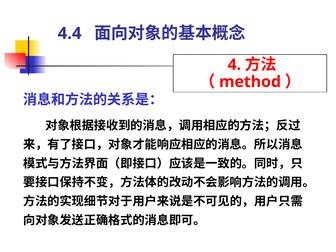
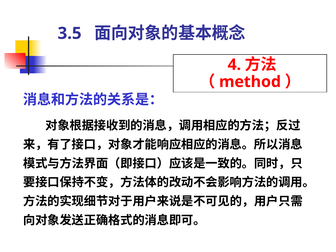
4.4: 4.4 -> 3.5 (70, 33)
